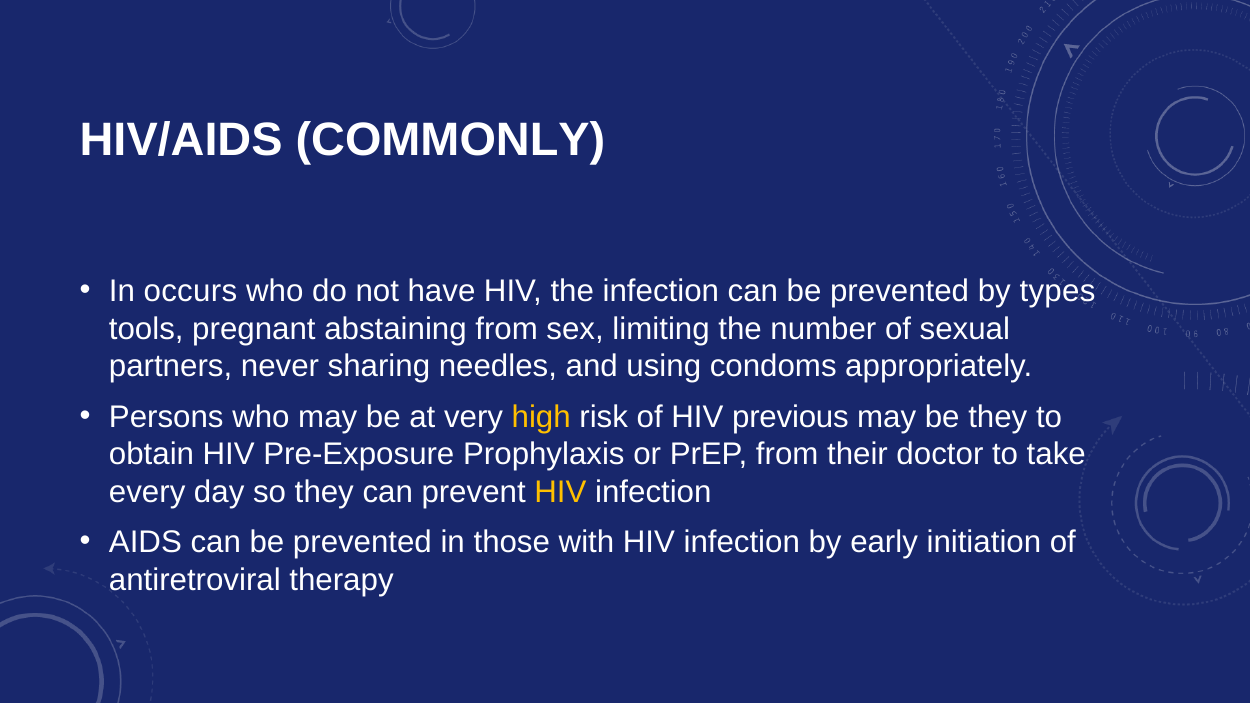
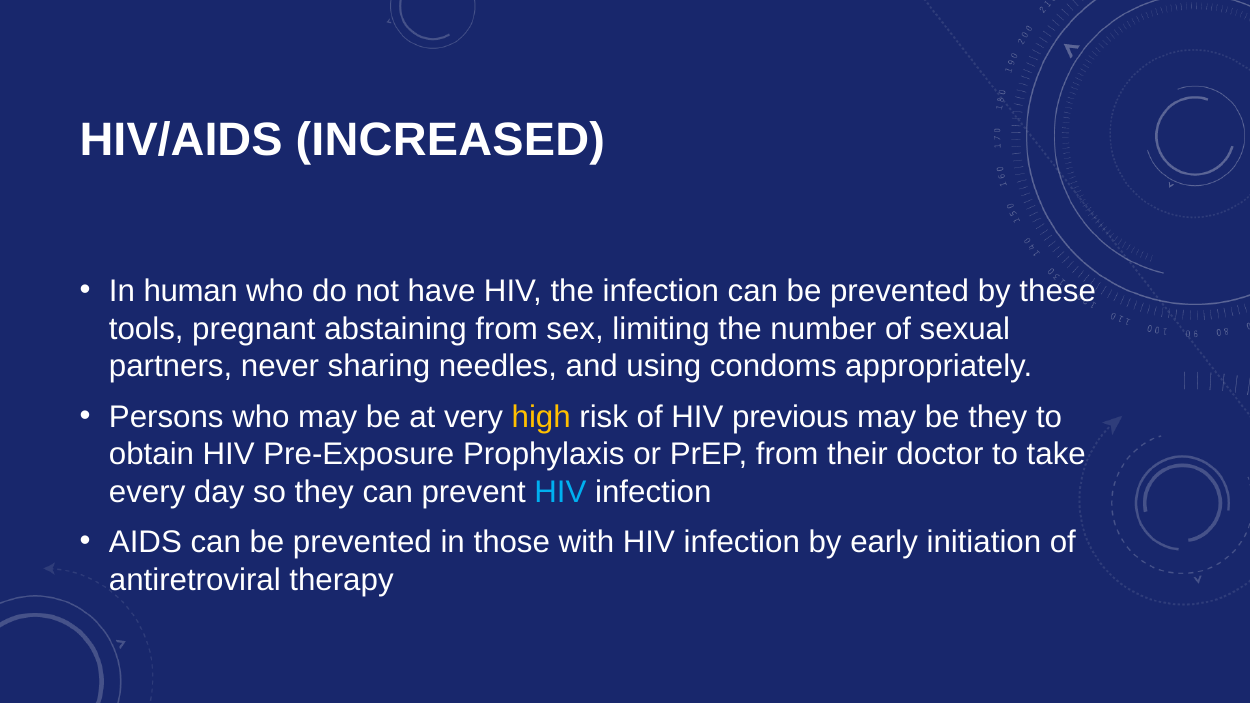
COMMONLY: COMMONLY -> INCREASED (450, 140)
occurs: occurs -> human (191, 291)
types: types -> these (1058, 291)
HIV colour: yellow -> light blue (560, 492)
